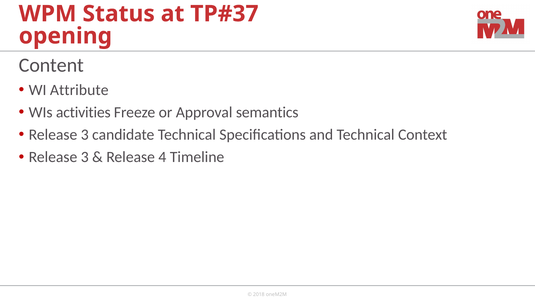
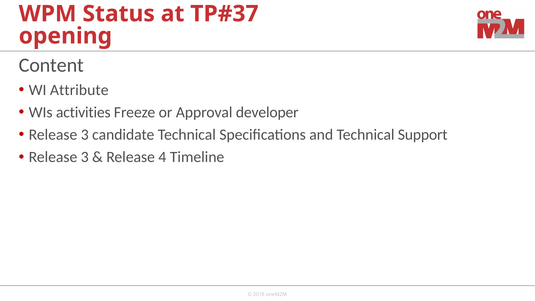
semantics: semantics -> developer (267, 112)
Context: Context -> Support (423, 135)
